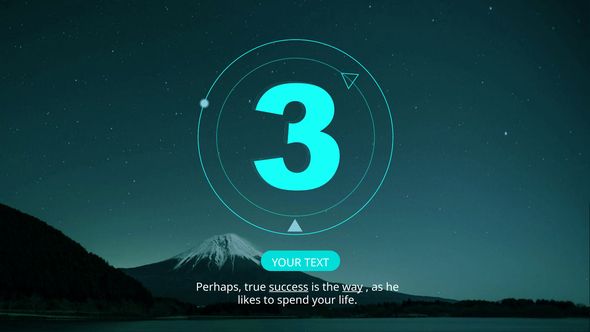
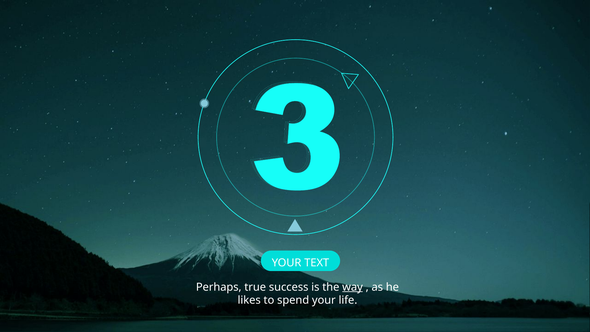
success underline: present -> none (289, 287)
